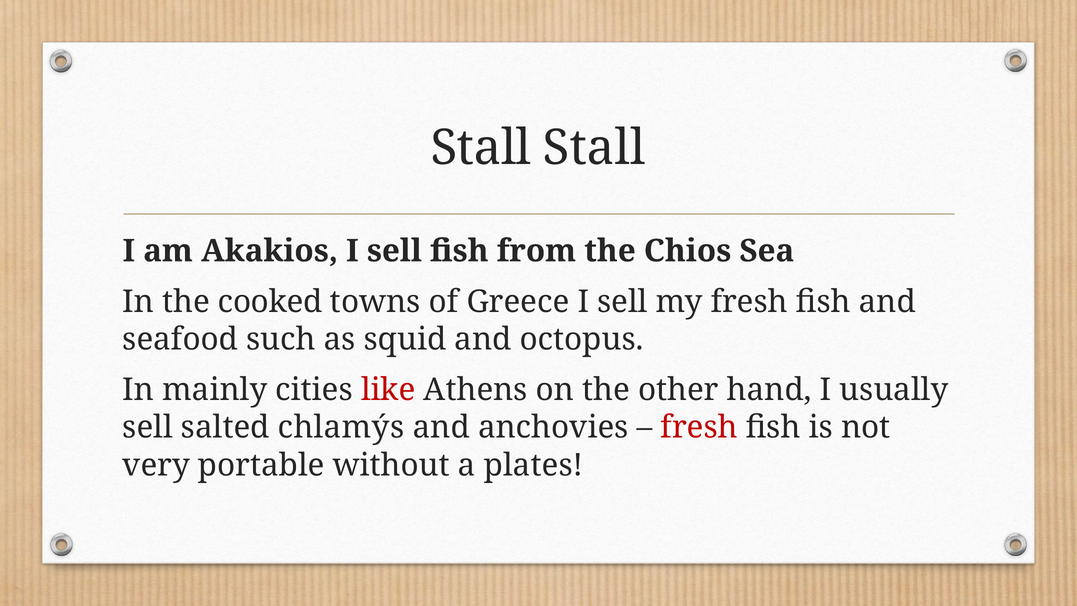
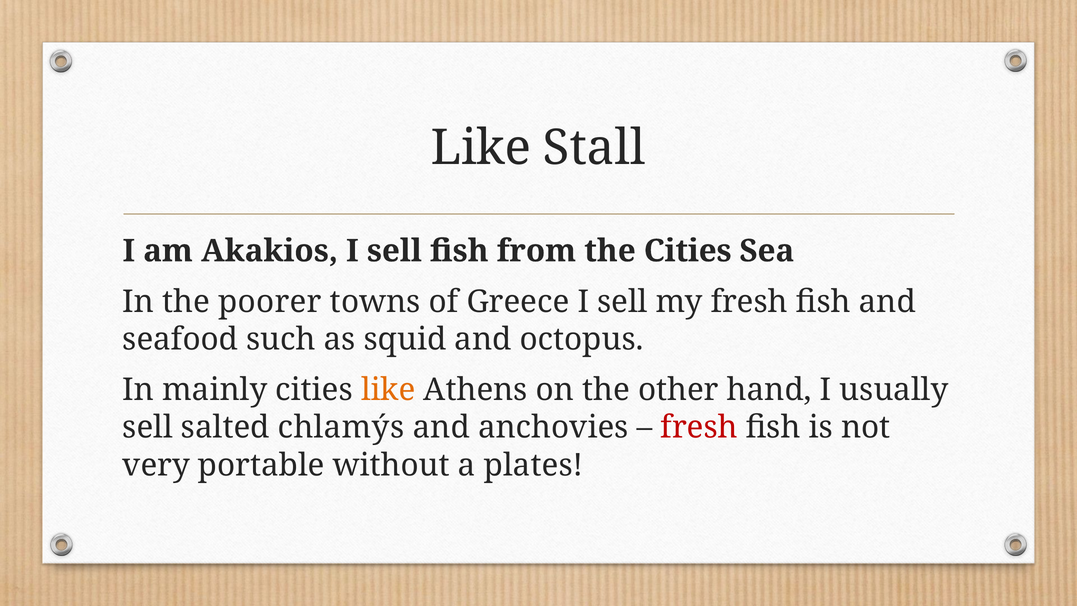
Stall: Stall -> Like (481, 148)
the Chios: Chios -> Cities (688, 251)
cooked: cooked -> poorer (270, 302)
like colour: red -> orange (388, 390)
